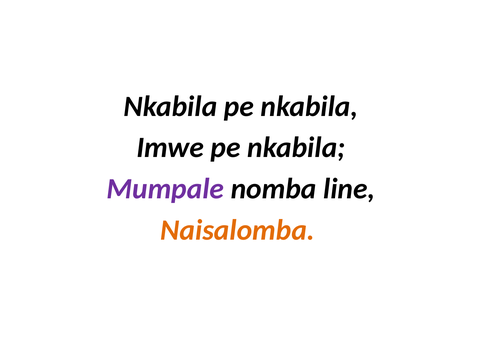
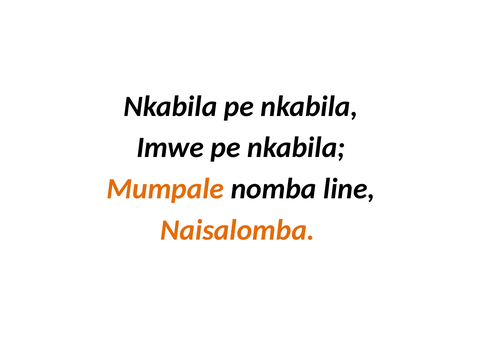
Mumpale colour: purple -> orange (165, 189)
